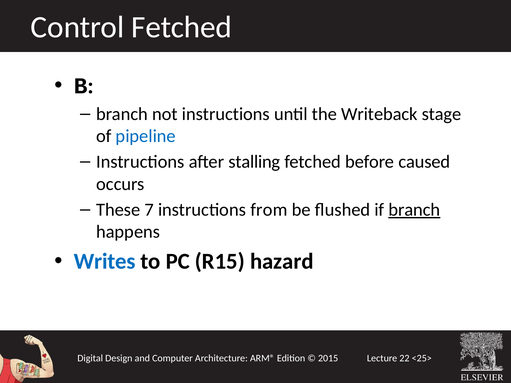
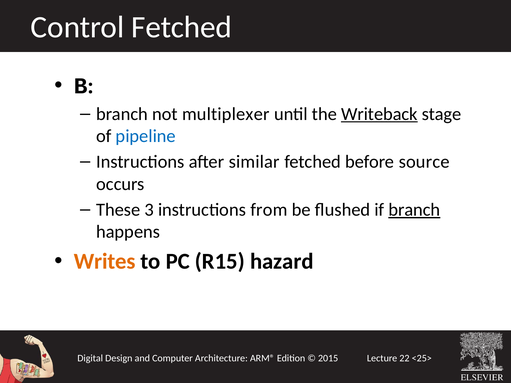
not instructions: instructions -> multiplexer (226, 114)
Writeback underline: none -> present (379, 114)
stalling: stalling -> similar (254, 162)
caused: caused -> source (424, 162)
7: 7 -> 3 (149, 210)
Writes colour: blue -> orange (105, 262)
